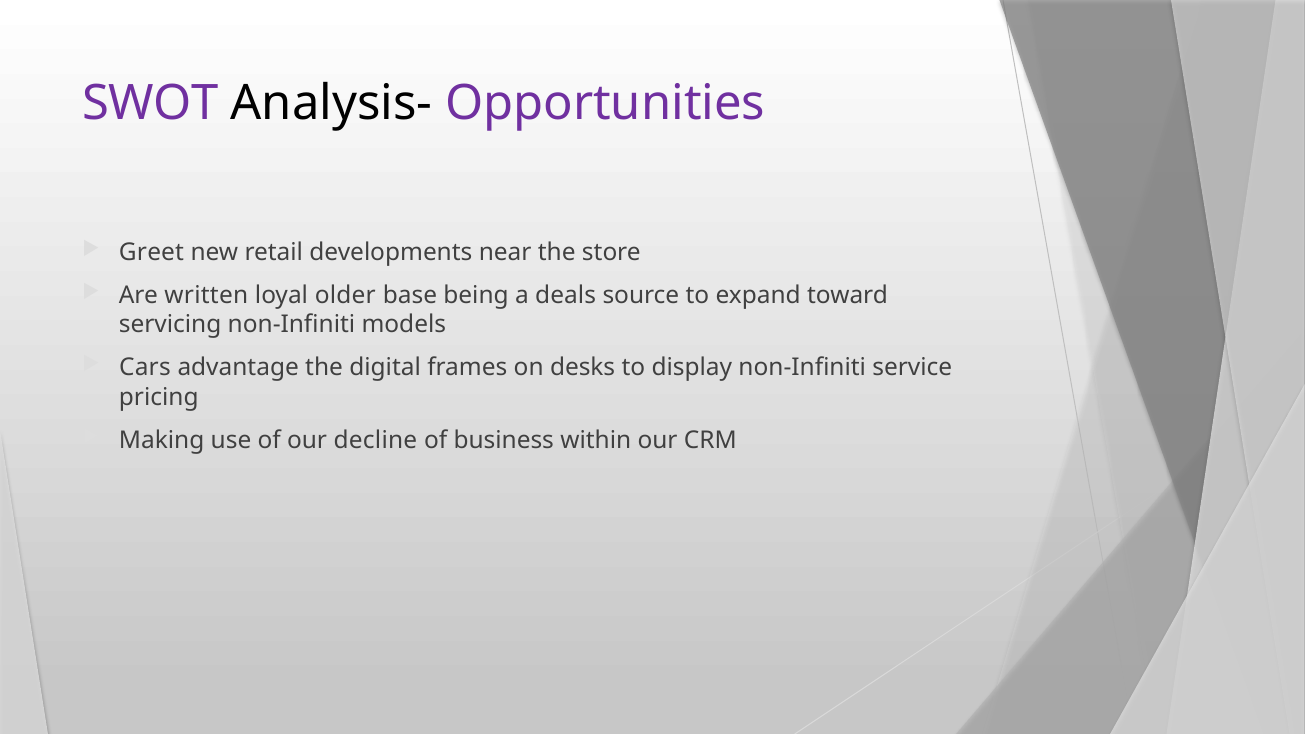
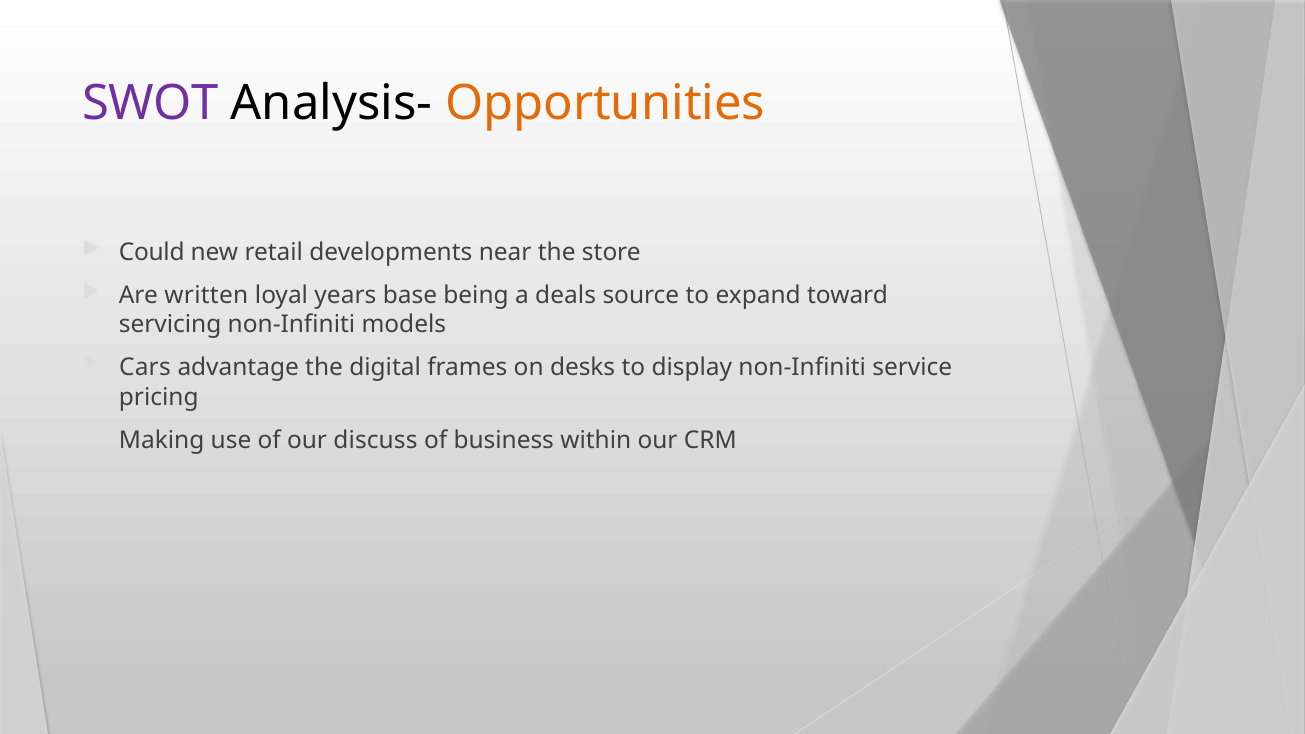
Opportunities colour: purple -> orange (605, 103)
Greet: Greet -> Could (152, 253)
older: older -> years (345, 296)
decline: decline -> discuss (375, 440)
